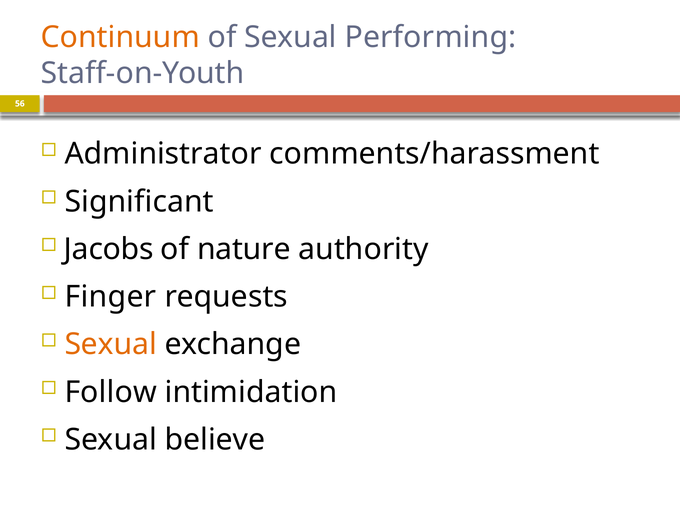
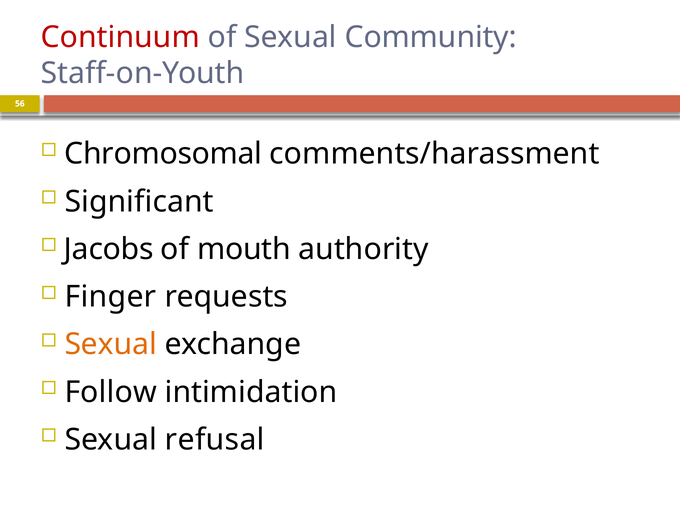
Continuum colour: orange -> red (120, 37)
Performing: Performing -> Community (431, 37)
Administrator: Administrator -> Chromosomal (163, 154)
nature: nature -> mouth (244, 249)
believe: believe -> refusal (215, 440)
